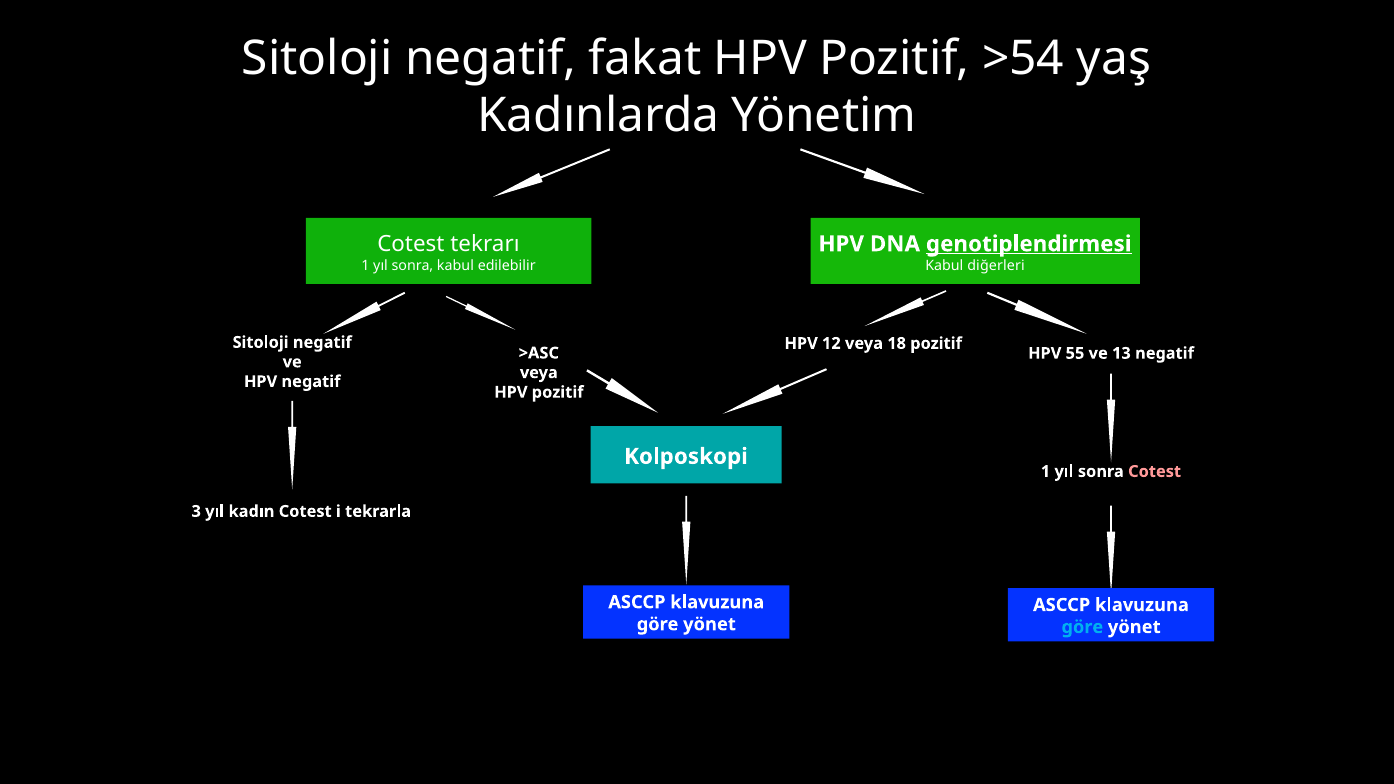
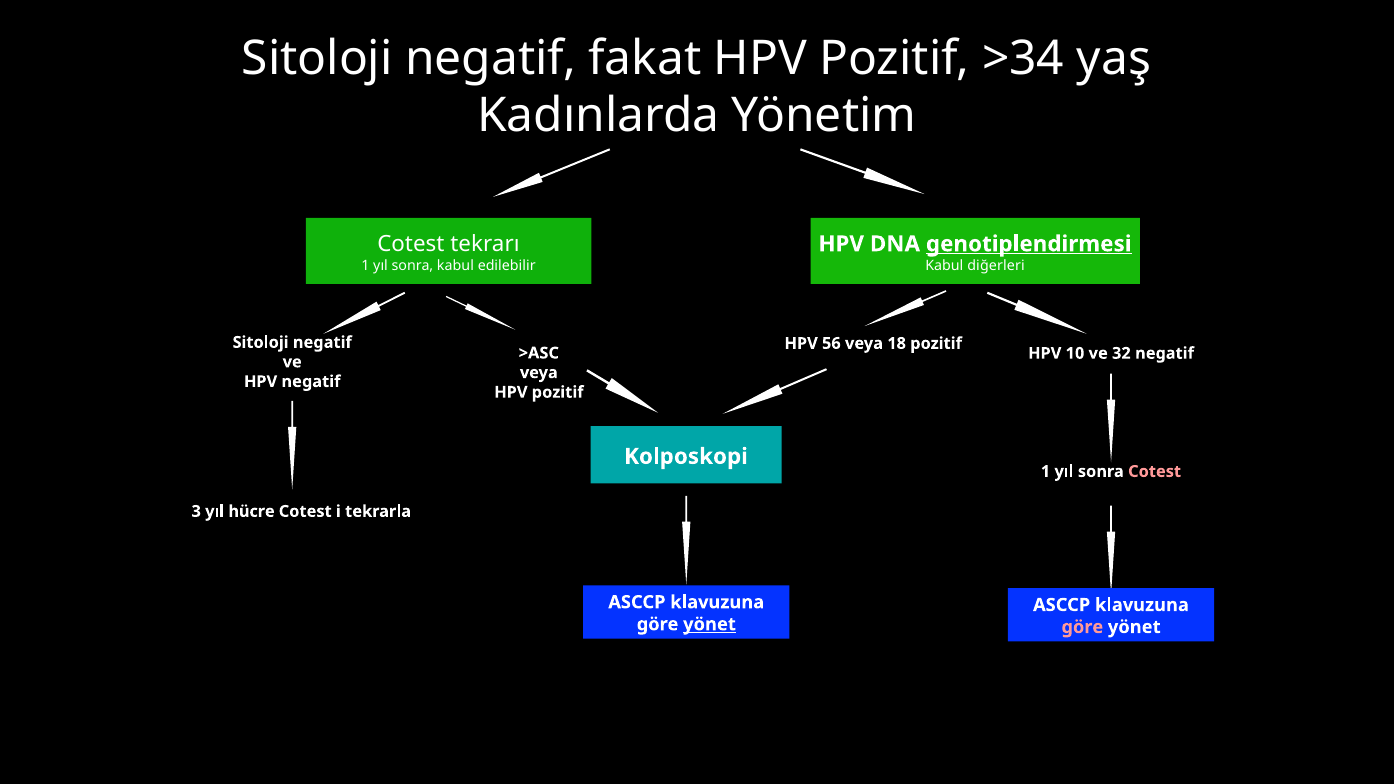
>54: >54 -> >34 (1023, 58)
12: 12 -> 56 (831, 343)
55: 55 -> 10 (1075, 353)
13: 13 -> 32 (1121, 353)
kadın: kadın -> hücre (252, 511)
yönet underline: none -> present (709, 624)
göre colour: light blue -> pink (1082, 627)
